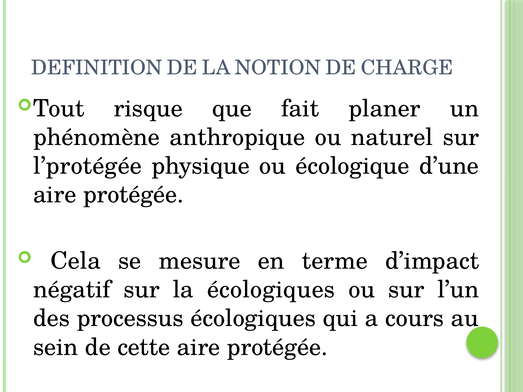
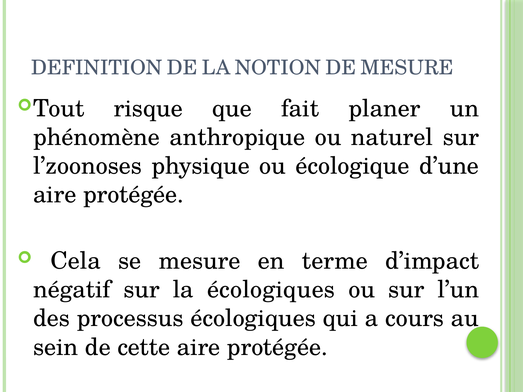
DE CHARGE: CHARGE -> MESURE (407, 68)
l’protégée: l’protégée -> l’zoonoses (88, 166)
